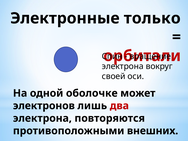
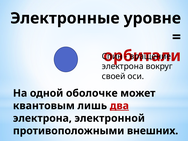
только: только -> уровне (152, 18)
электронов: электронов -> квантовым (44, 106)
два underline: none -> present (119, 106)
повторяются: повторяются -> электронной (110, 118)
